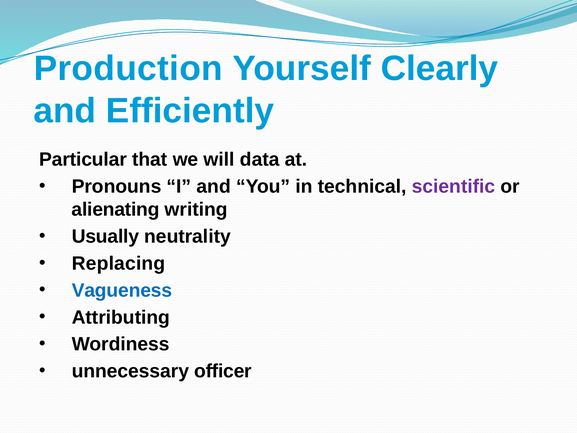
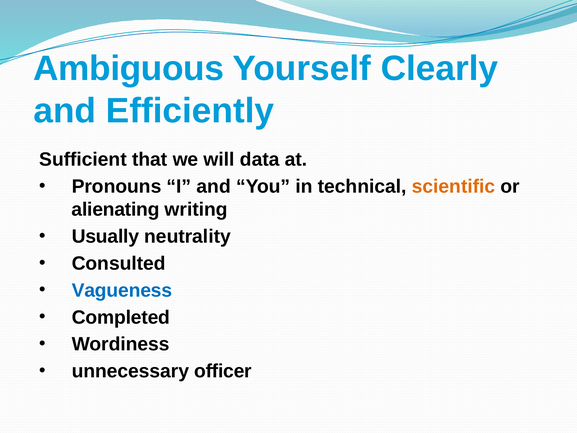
Production: Production -> Ambiguous (129, 68)
Particular: Particular -> Sufficient (83, 159)
scientific colour: purple -> orange (454, 186)
Replacing: Replacing -> Consulted (119, 263)
Attributing: Attributing -> Completed (121, 317)
